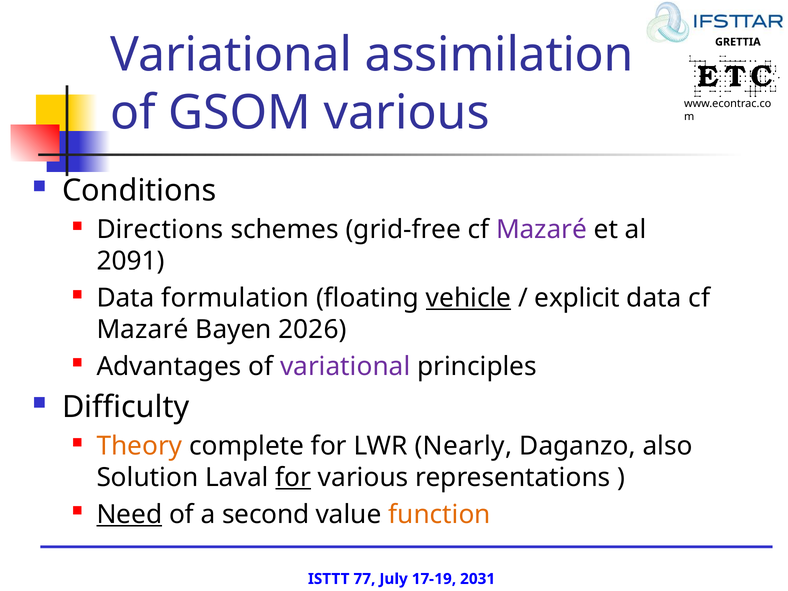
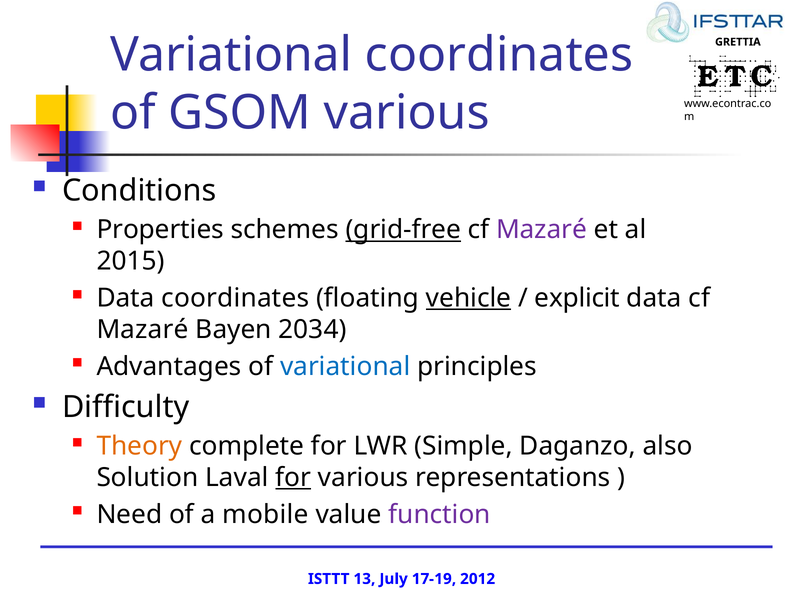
Variational assimilation: assimilation -> coordinates (499, 55)
Directions: Directions -> Properties (160, 230)
grid-free underline: none -> present (403, 230)
2091: 2091 -> 2015 (130, 261)
Data formulation: formulation -> coordinates (235, 298)
2026: 2026 -> 2034 (312, 330)
variational colour: purple -> blue (345, 366)
Nearly: Nearly -> Simple (464, 446)
Need underline: present -> none (129, 514)
second: second -> mobile (265, 514)
function colour: orange -> purple (439, 514)
77: 77 -> 13 (364, 579)
2031: 2031 -> 2012 (478, 579)
